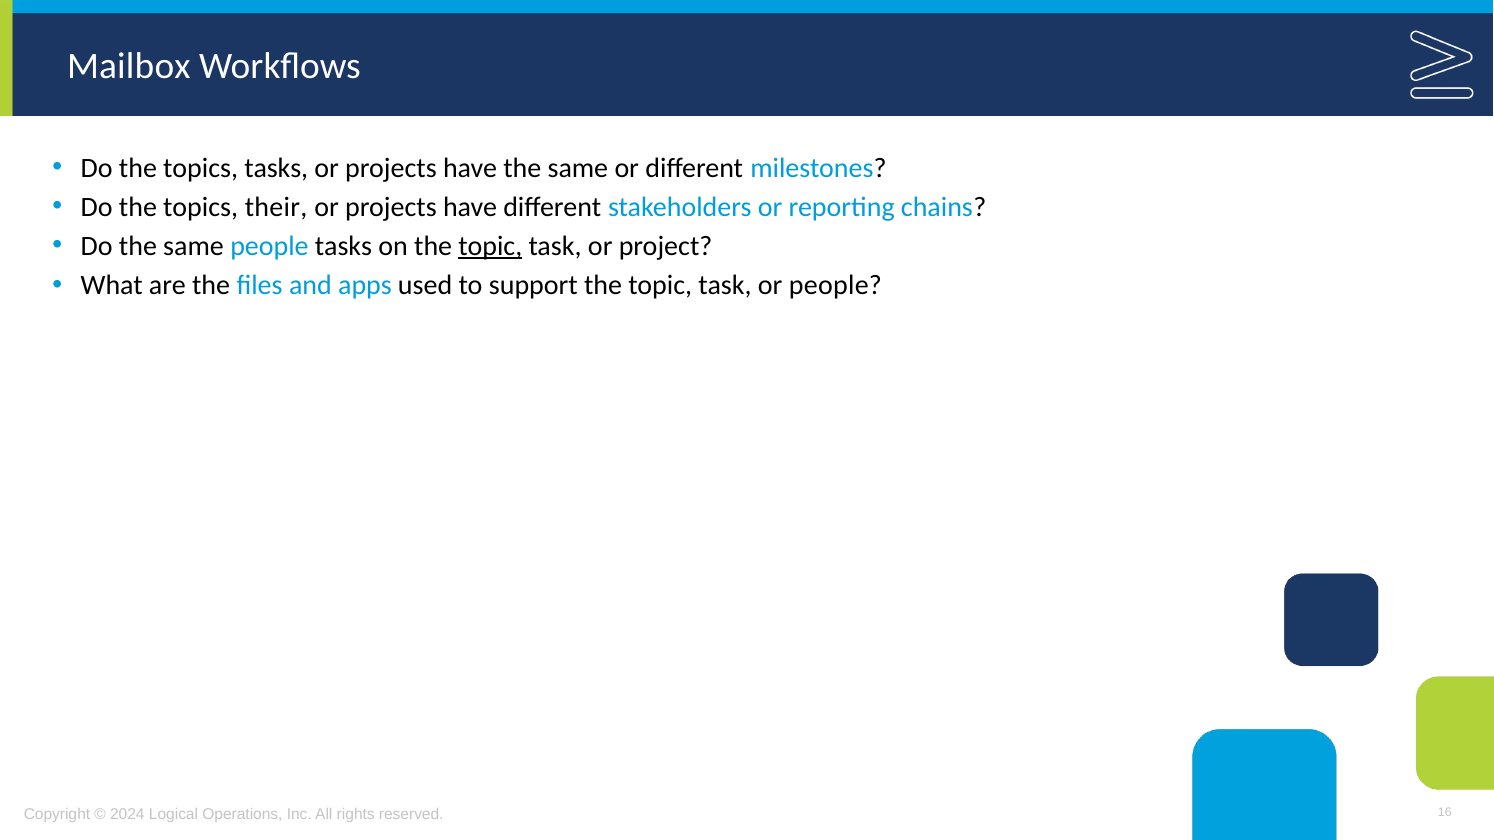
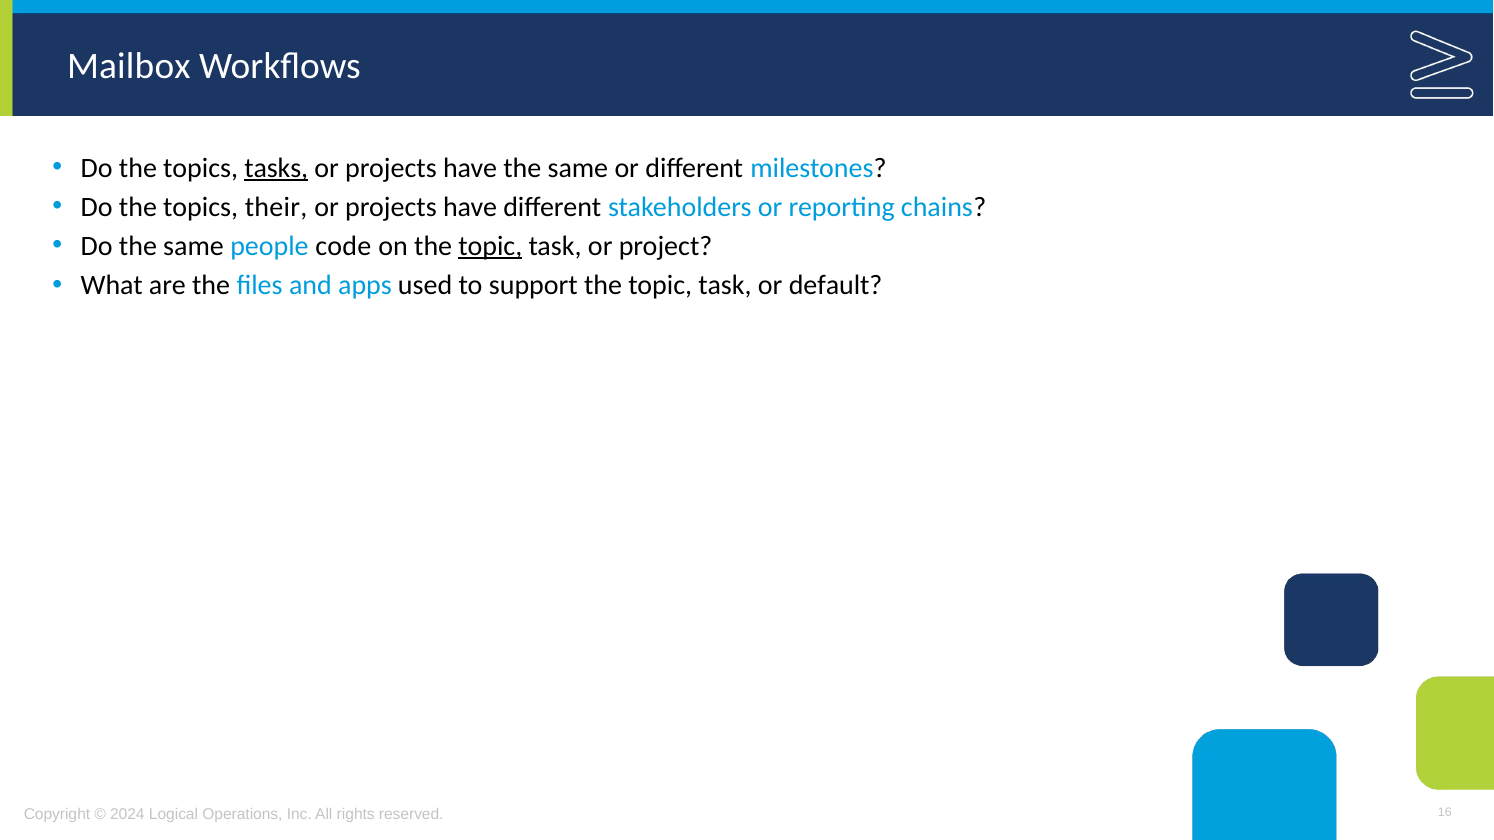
tasks underline: none -> present (276, 168)
people tasks: tasks -> code (343, 246)
or people: people -> default (836, 286)
